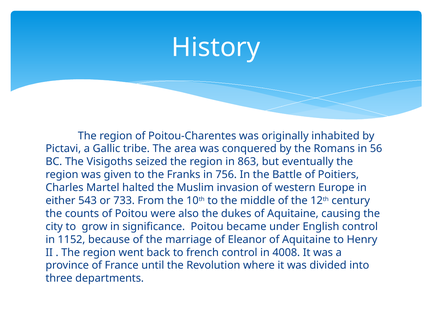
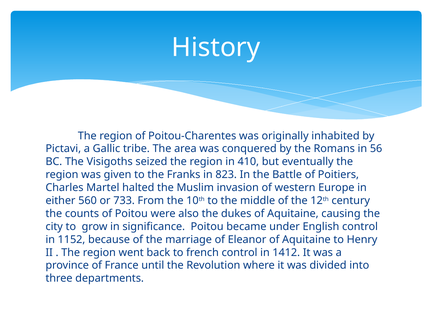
863: 863 -> 410 (248, 162)
756: 756 -> 823 (226, 175)
543: 543 -> 560 (88, 201)
4008: 4008 -> 1412 (286, 252)
